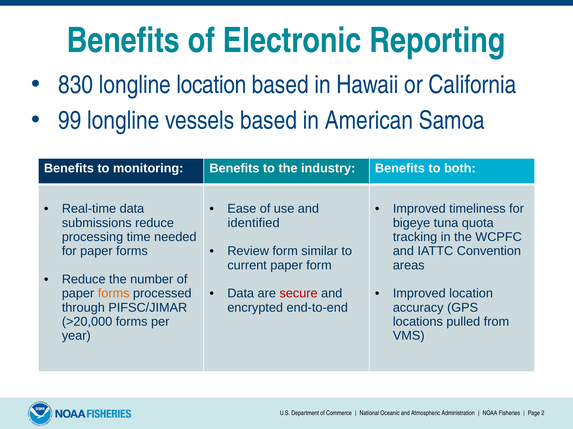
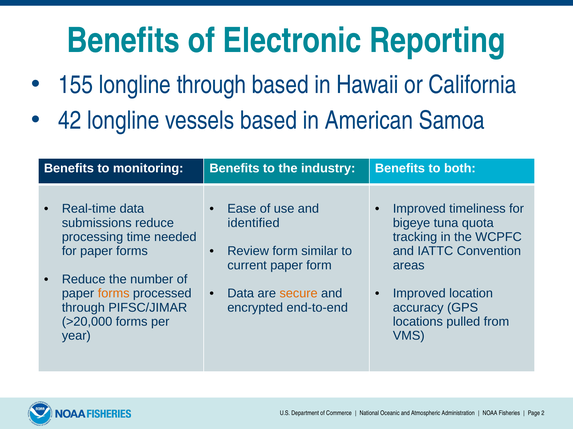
830: 830 -> 155 (76, 85)
longline location: location -> through (211, 85)
99: 99 -> 42 (70, 121)
secure colour: red -> orange (299, 294)
